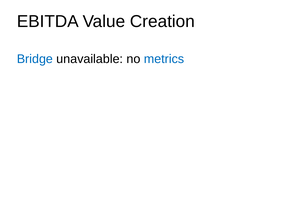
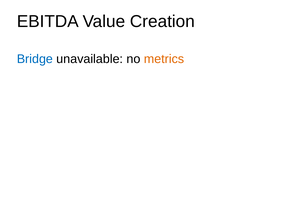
metrics colour: blue -> orange (164, 59)
